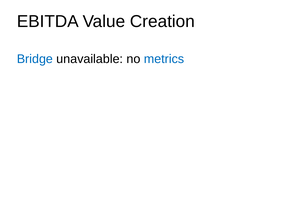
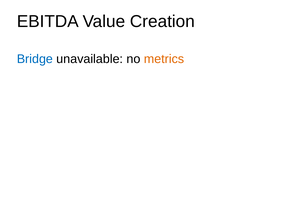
metrics colour: blue -> orange (164, 59)
